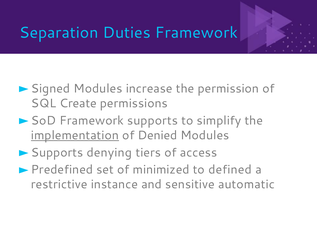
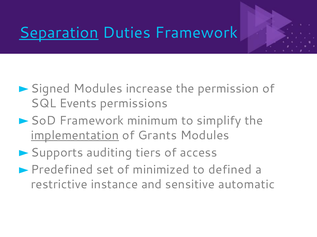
Separation underline: none -> present (59, 33)
Create: Create -> Events (78, 104)
supports: supports -> minimum (153, 121)
Denied: Denied -> Grants (157, 136)
denying: denying -> auditing (109, 153)
